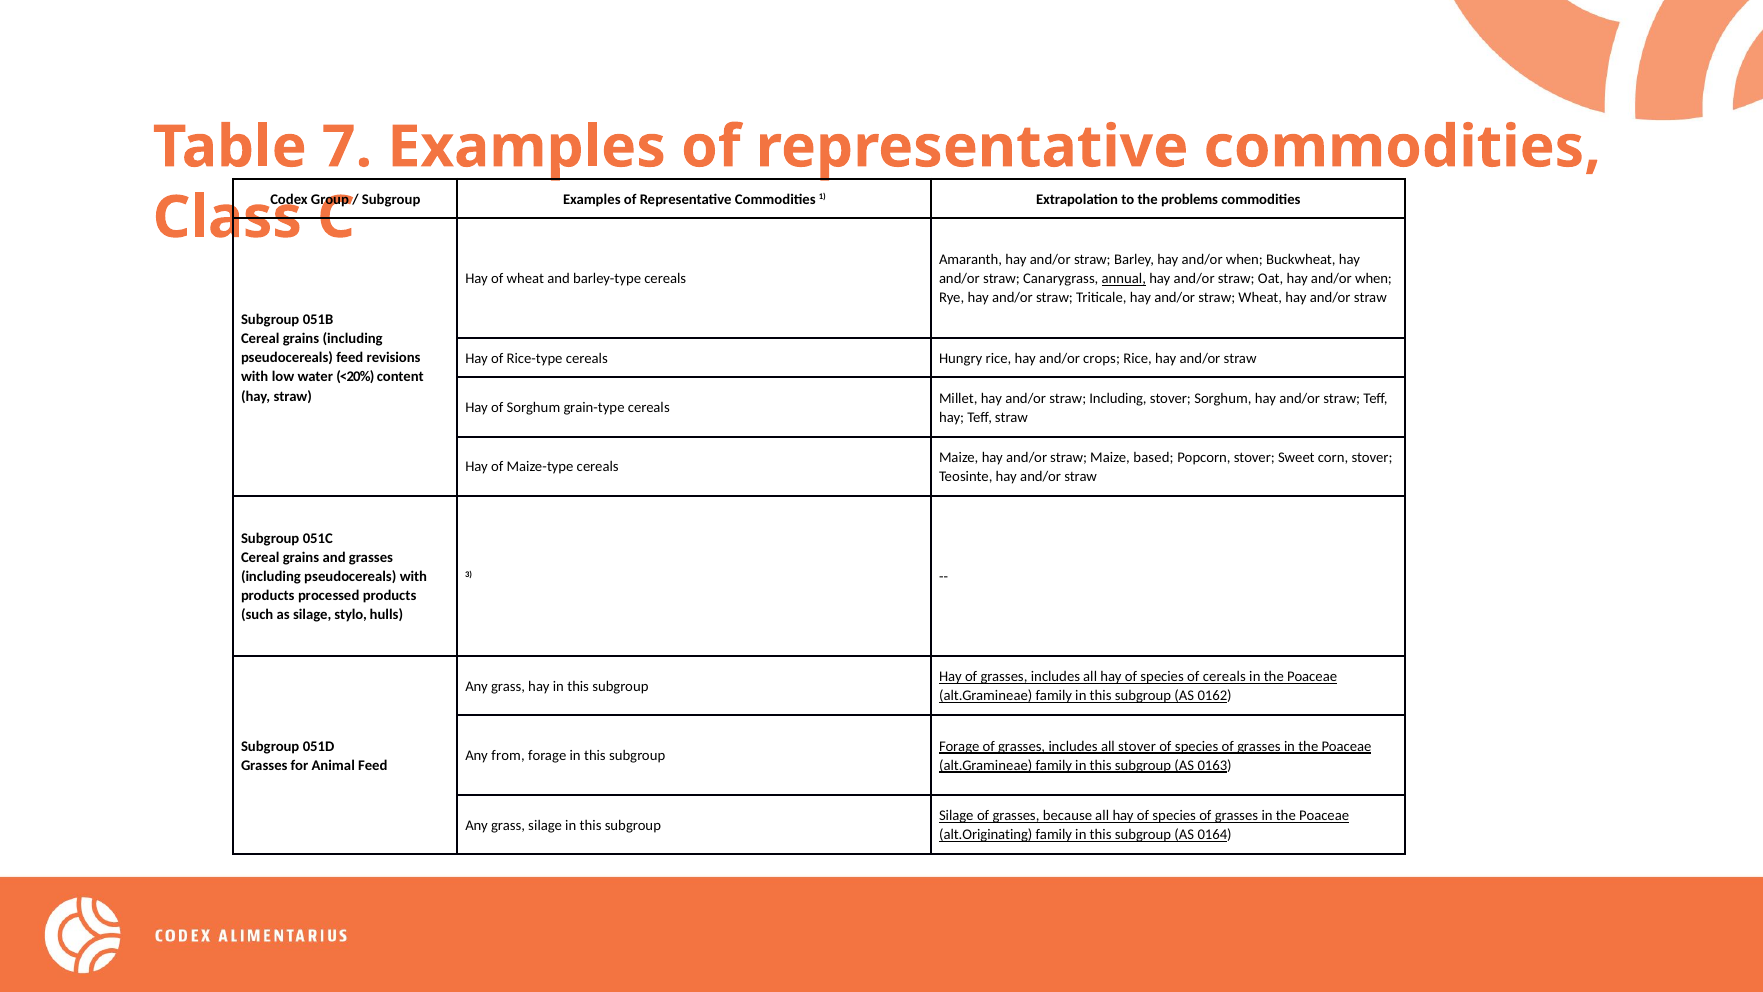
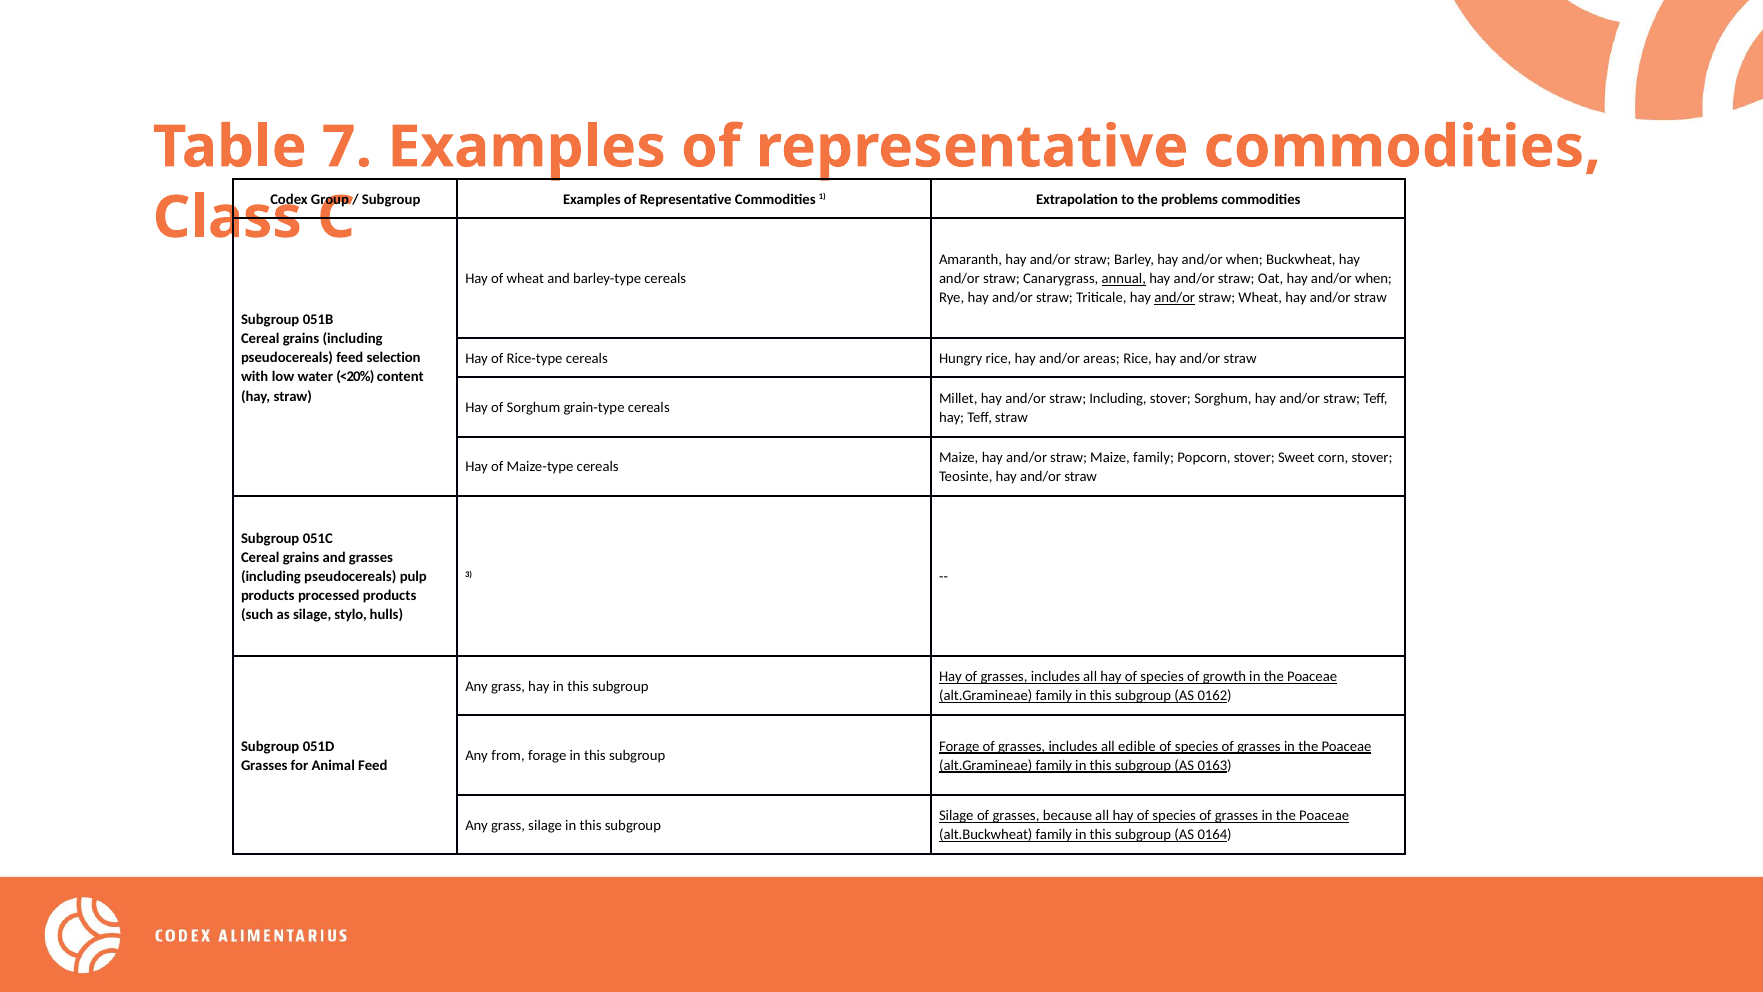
and/or underline: none -> present (1175, 298)
revisions: revisions -> selection (394, 358)
crops: crops -> areas (1102, 358)
Maize based: based -> family (1154, 457)
pseudocereals with: with -> pulp (413, 577)
of cereals: cereals -> growth (1224, 677)
all stover: stover -> edible (1137, 746)
alt.Originating: alt.Originating -> alt.Buckwheat (986, 835)
